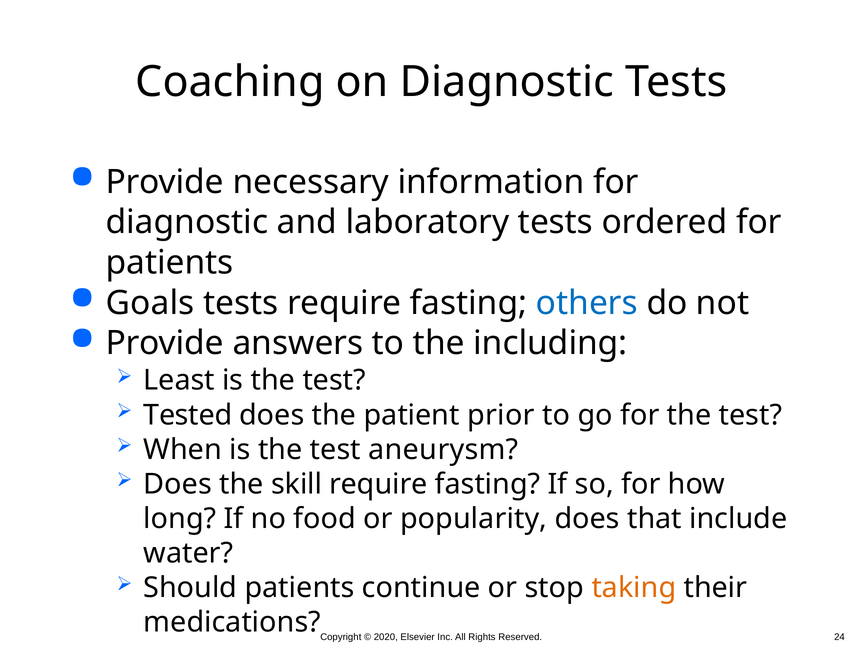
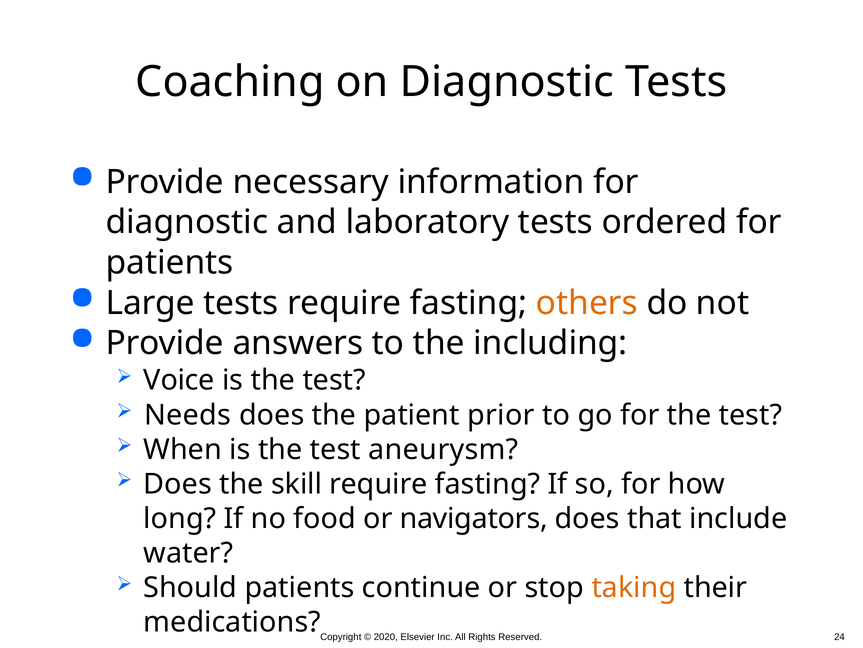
Goals: Goals -> Large (150, 303)
others colour: blue -> orange (587, 303)
Least: Least -> Voice (179, 380)
Tested: Tested -> Needs (187, 415)
popularity: popularity -> navigators (474, 518)
